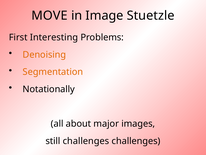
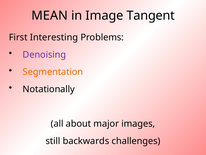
MOVE: MOVE -> MEAN (50, 15)
Stuetzle: Stuetzle -> Tangent (151, 15)
Denoising colour: orange -> purple (44, 55)
still challenges: challenges -> backwards (86, 141)
